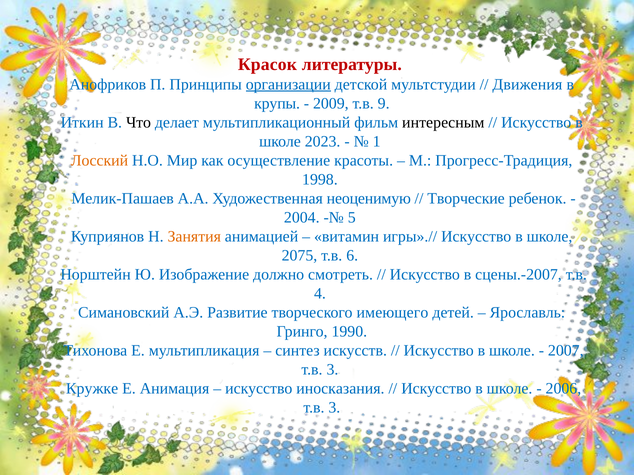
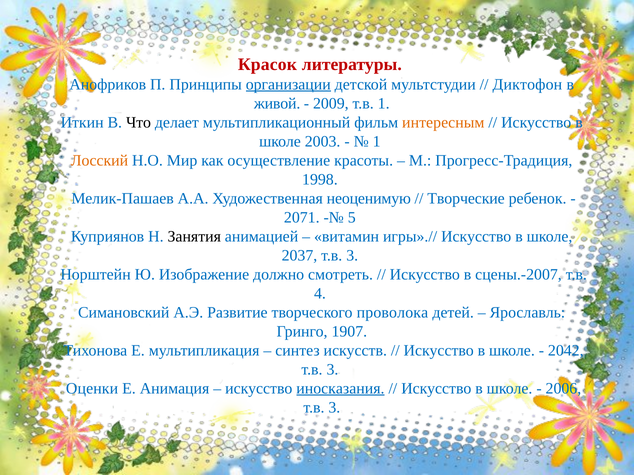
Движения: Движения -> Диктофон (527, 84)
крупы: крупы -> живой (277, 103)
т.в 9: 9 -> 1 (384, 103)
интересным colour: black -> orange (443, 122)
2023: 2023 -> 2003 (323, 141)
2004: 2004 -> 2071 (302, 218)
Занятия colour: orange -> black (194, 237)
2075: 2075 -> 2037 (299, 256)
6: 6 -> 3 (352, 256)
имеющего: имеющего -> проволока (392, 313)
1990: 1990 -> 1907 (349, 332)
2007: 2007 -> 2042 (566, 351)
Кружке: Кружке -> Оценки (92, 389)
иносказания underline: none -> present (340, 389)
